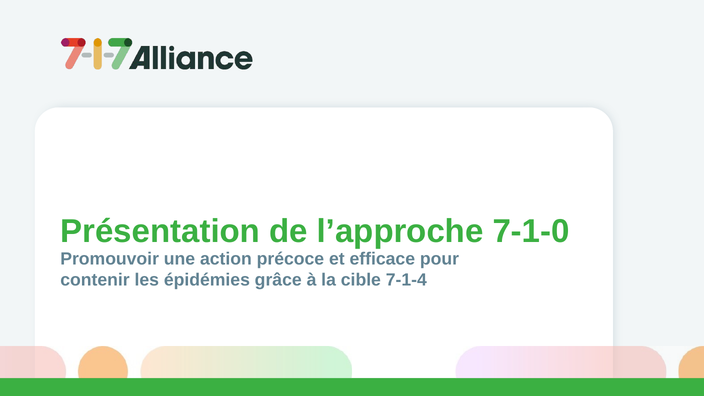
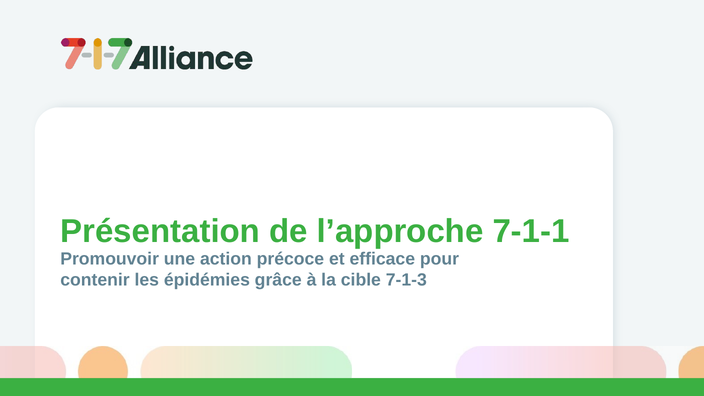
7-1-0: 7-1-0 -> 7-1-1 (531, 232)
7-1-4: 7-1-4 -> 7-1-3 (406, 280)
